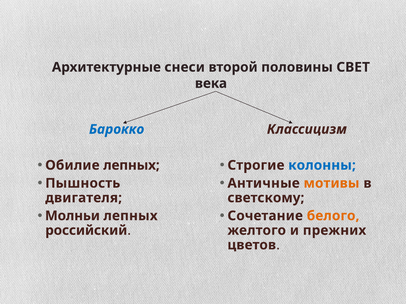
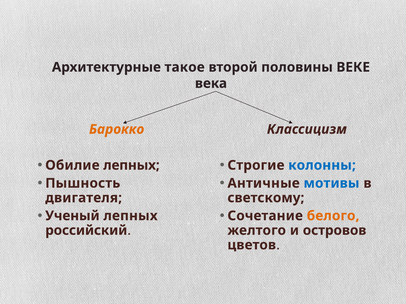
снеси: снеси -> такое (185, 67)
СВЕТ: СВЕТ -> ВЕКЕ (353, 67)
Барокко colour: blue -> orange (117, 130)
мотивы colour: orange -> blue (332, 184)
Молньи: Молньи -> Ученый (72, 216)
прежних: прежних -> островов (335, 231)
